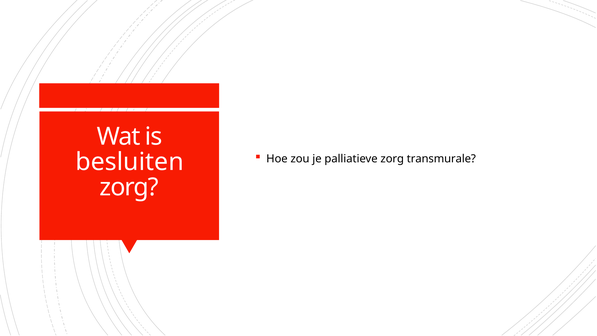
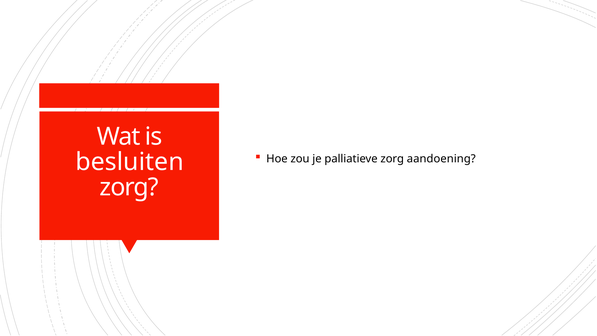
transmurale: transmurale -> aandoening (441, 159)
